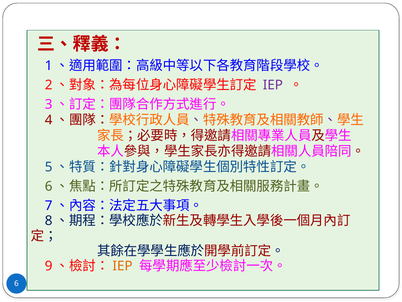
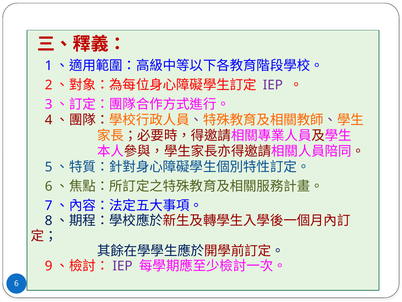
IEP colour: orange -> purple (123, 266)
